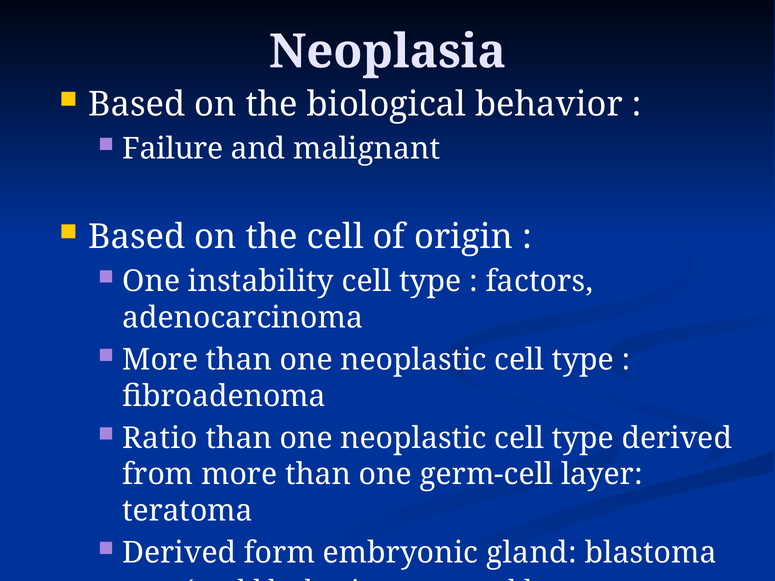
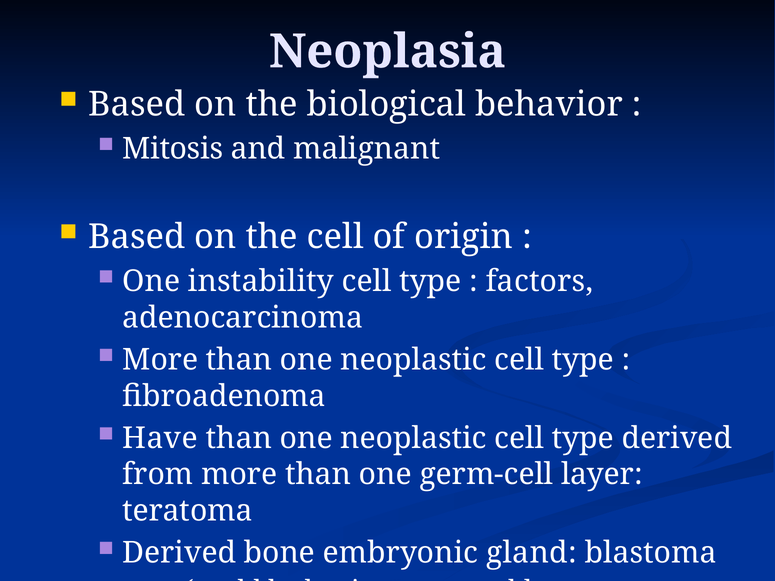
Failure: Failure -> Mitosis (173, 149)
Ratio: Ratio -> Have (160, 438)
form: form -> bone (279, 553)
